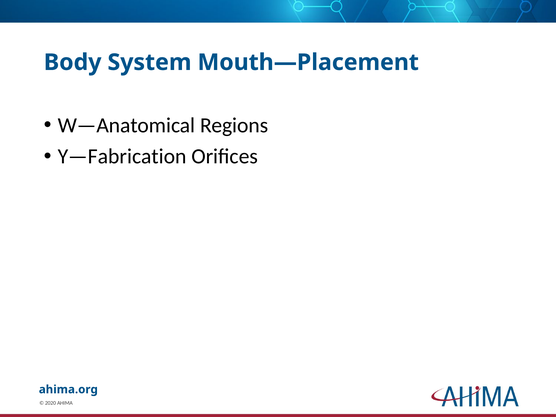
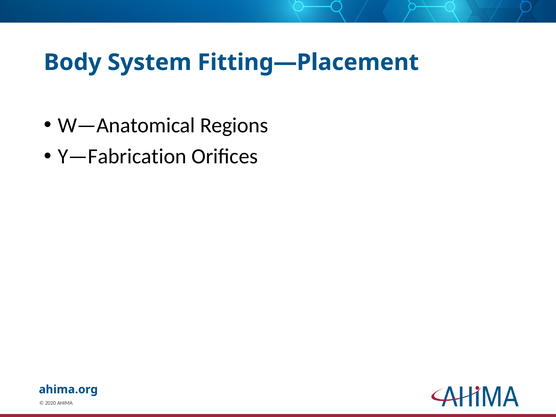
Mouth—Placement: Mouth—Placement -> Fitting—Placement (308, 62)
